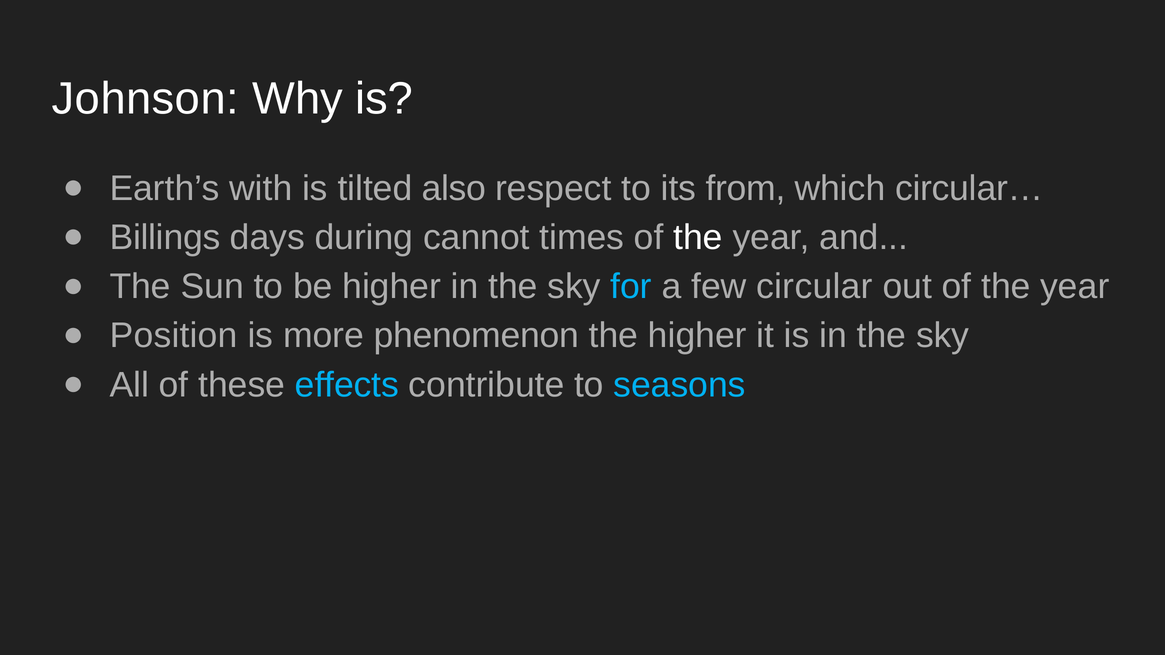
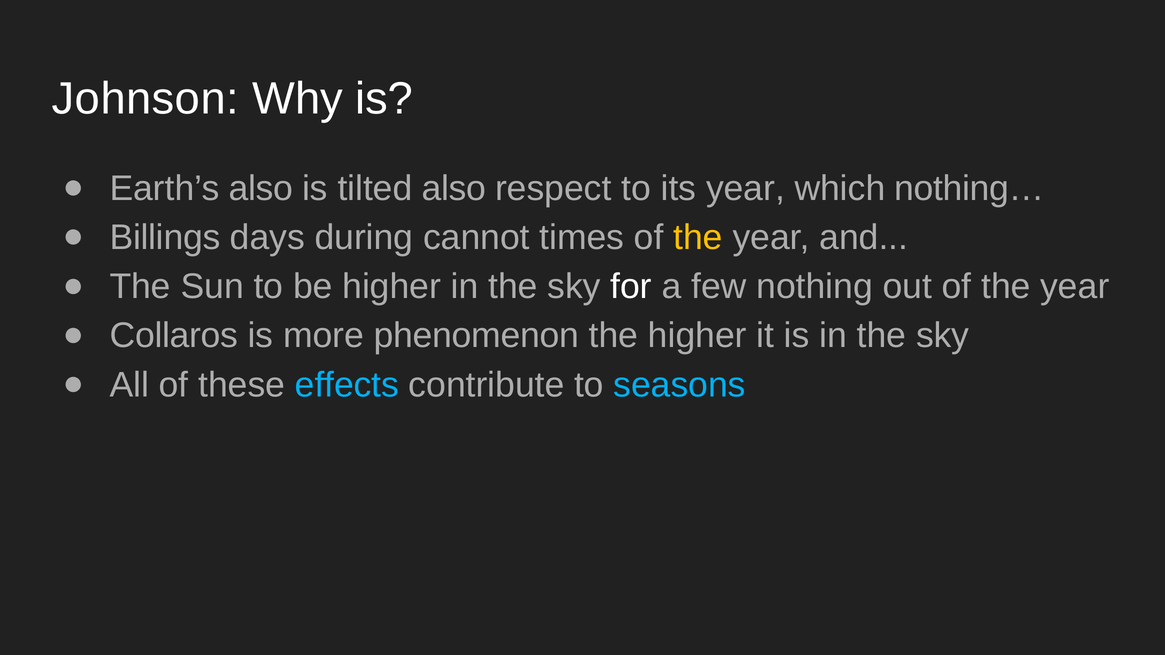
Earth’s with: with -> also (261, 189)
its from: from -> year (745, 189)
circular…: circular… -> nothing… (969, 189)
the colour: white -> yellow (698, 238)
for colour: light blue -> white (631, 287)
circular: circular -> nothing (815, 287)
Position: Position -> Collaros (174, 336)
